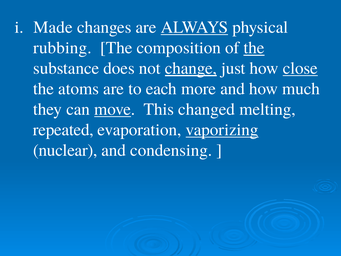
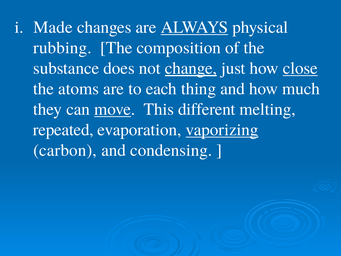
the underline: present -> none (254, 48)
more: more -> thing (199, 89)
changed: changed -> different (207, 109)
nuclear: nuclear -> carbon (65, 150)
